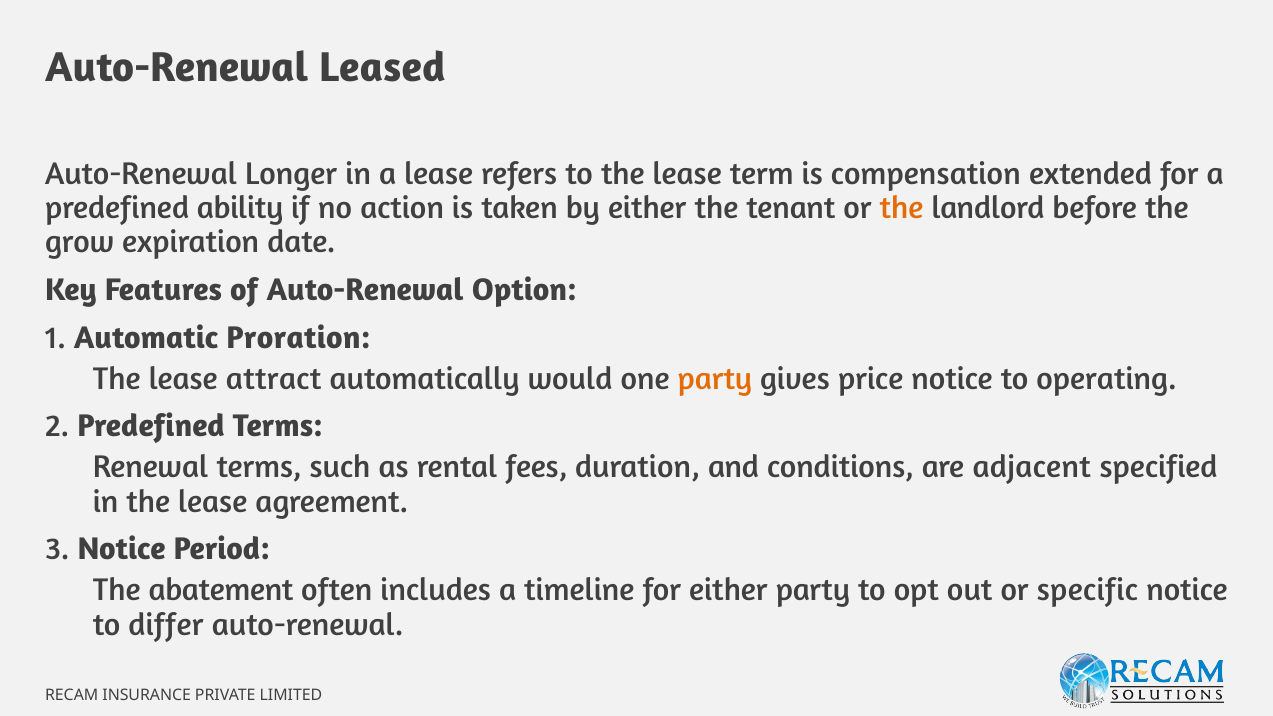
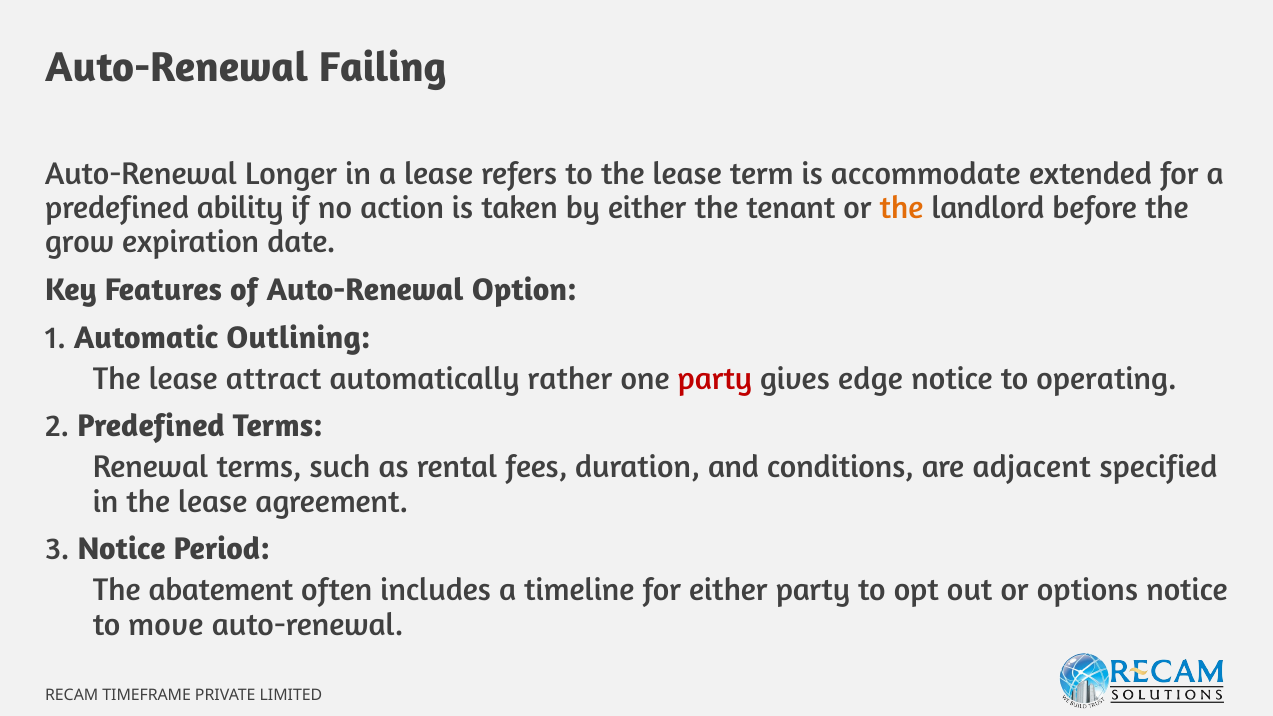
Leased: Leased -> Failing (383, 67)
compensation: compensation -> accommodate (926, 174)
Proration: Proration -> Outlining (298, 338)
would: would -> rather (570, 379)
party colour: orange -> red (715, 379)
price: price -> edge (871, 379)
specific: specific -> options (1087, 590)
differ: differ -> move (166, 625)
INSURANCE: INSURANCE -> TIMEFRAME (147, 695)
